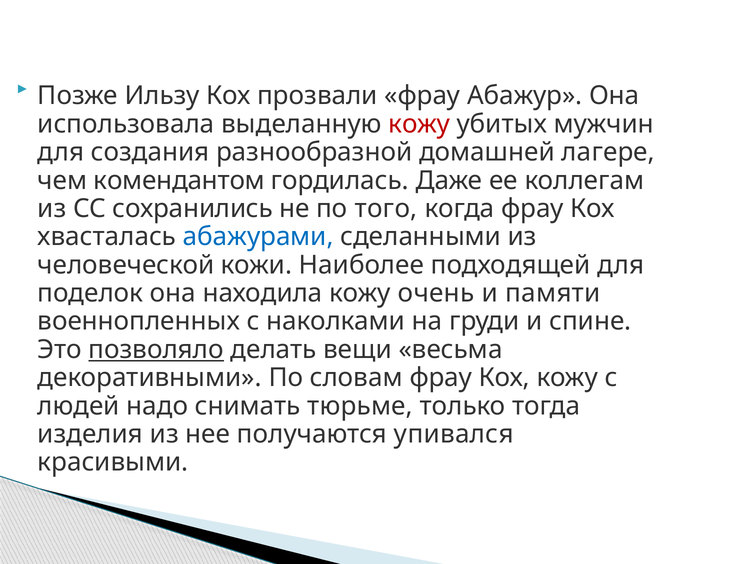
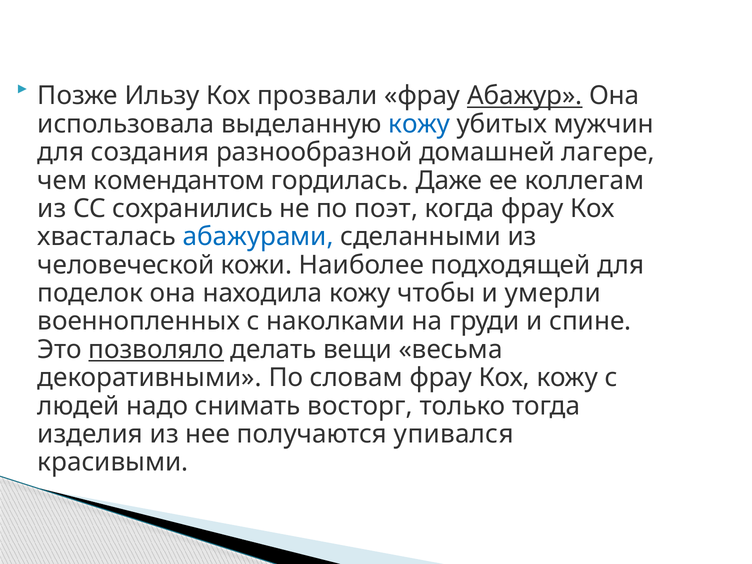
Абажур underline: none -> present (525, 96)
кожу colour: red -> blue (419, 124)
того: того -> поэт (386, 209)
очень: очень -> чтобы (436, 293)
памяти: памяти -> умерли (553, 293)
тюрьме: тюрьме -> восторг (360, 406)
